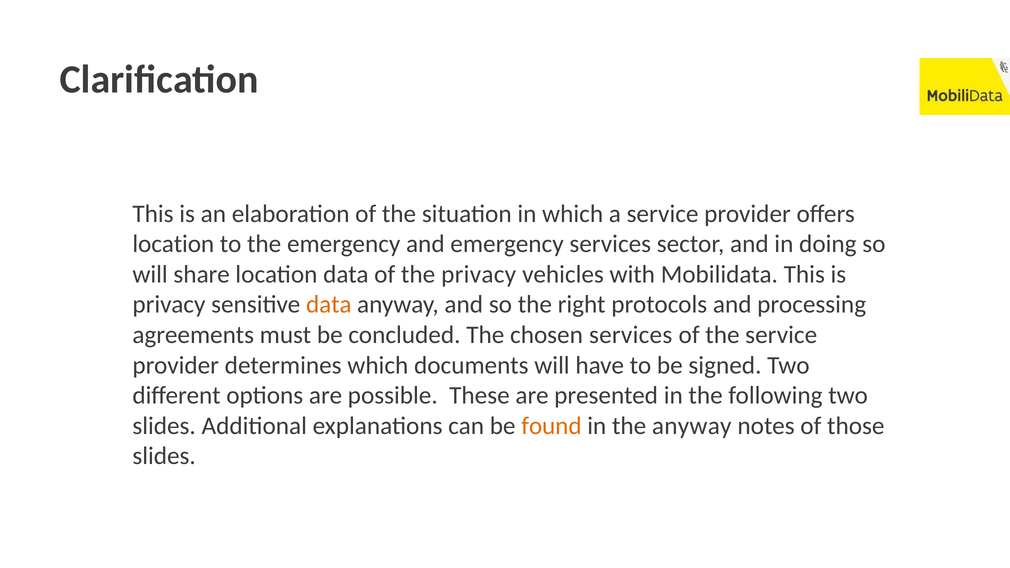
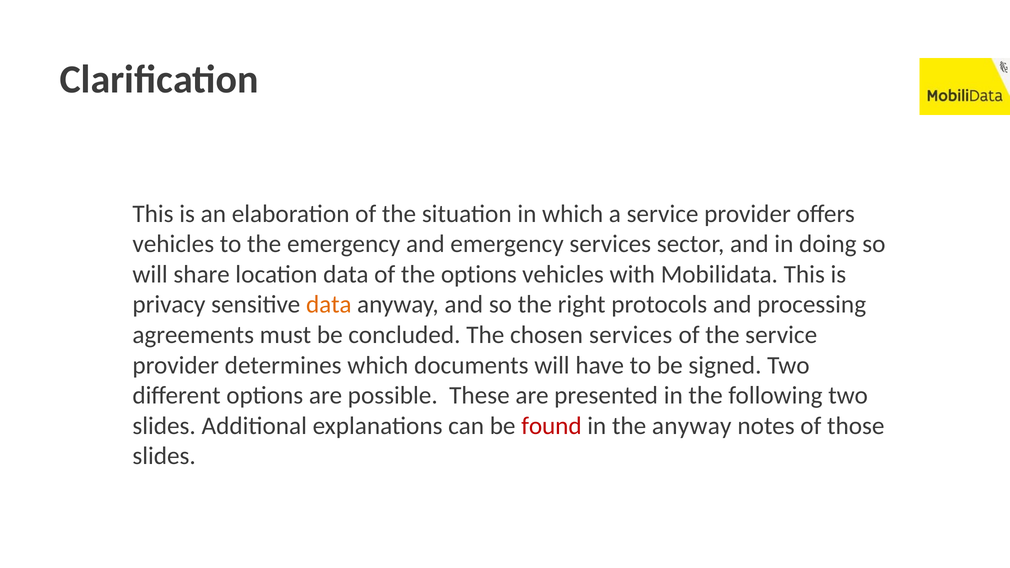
location: location -> vehicles (173, 244)
the privacy: privacy -> options (479, 274)
found colour: orange -> red (551, 426)
